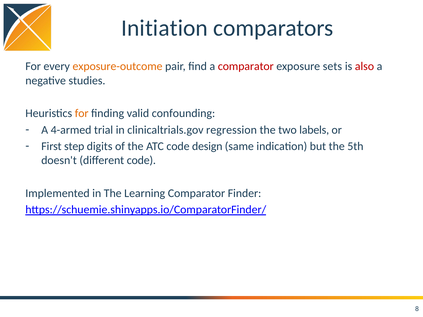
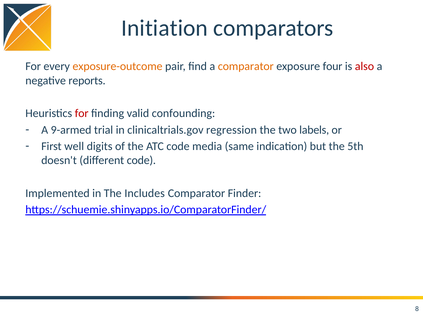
comparator colour: red -> orange (246, 66)
sets: sets -> four (333, 66)
studies: studies -> reports (87, 81)
for colour: orange -> red (82, 113)
4-armed: 4-armed -> 9-armed (71, 130)
step: step -> well (74, 146)
design: design -> media (207, 146)
Learning: Learning -> Includes (145, 193)
